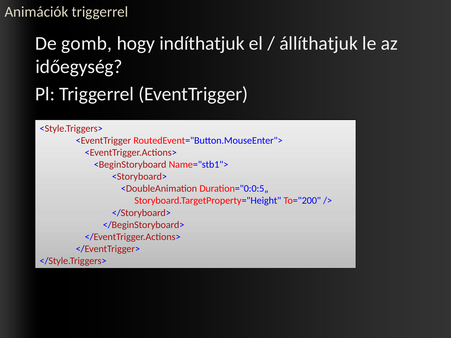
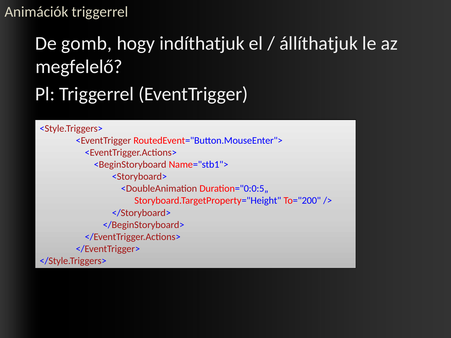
időegység: időegység -> megfelelő (79, 67)
